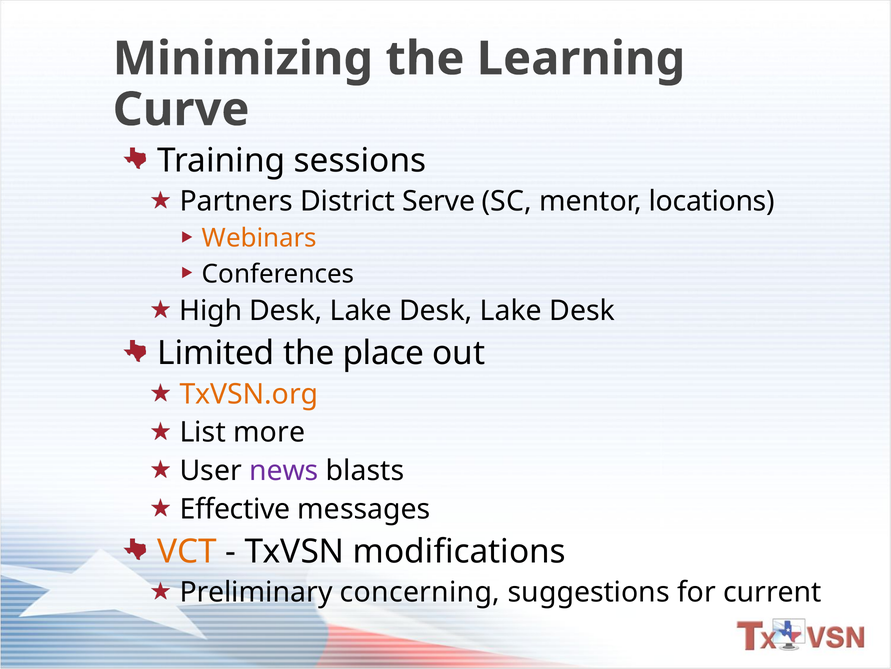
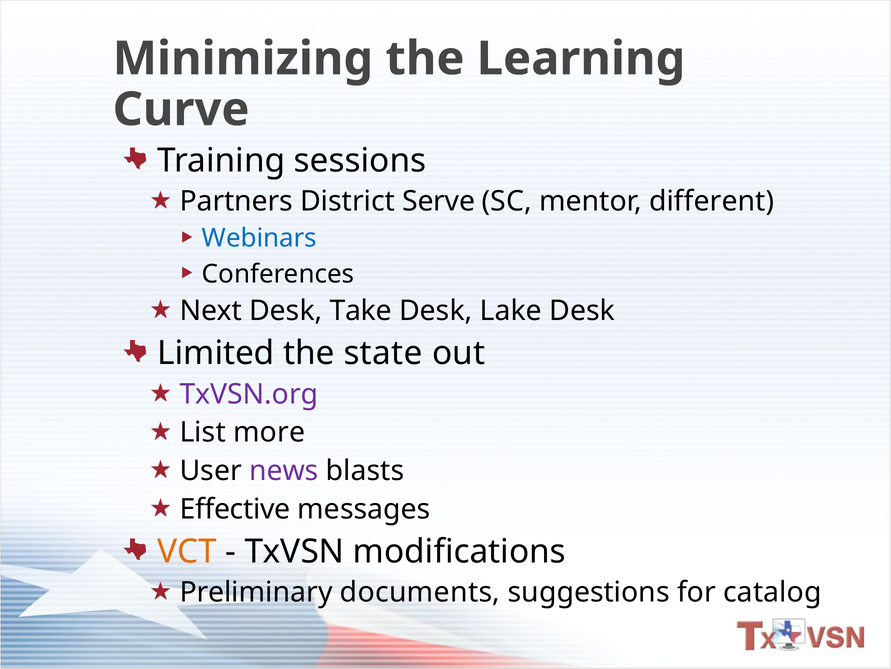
locations: locations -> different (712, 201)
Webinars colour: orange -> blue (259, 238)
High: High -> Next (211, 311)
Lake: Lake -> Take (361, 311)
place: place -> state (383, 353)
TxVSN.org colour: orange -> purple (249, 394)
concerning: concerning -> documents (420, 592)
current: current -> catalog (772, 592)
